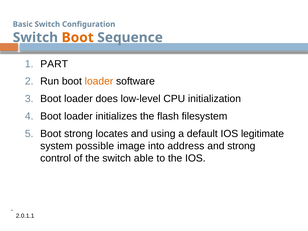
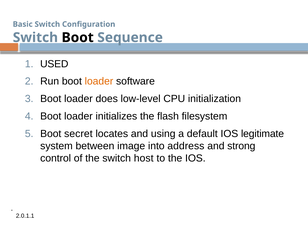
Boot colour: orange -> black (78, 38)
PART: PART -> USED (54, 64)
Boot strong: strong -> secret (78, 134)
possible: possible -> between (95, 146)
able: able -> host (144, 158)
